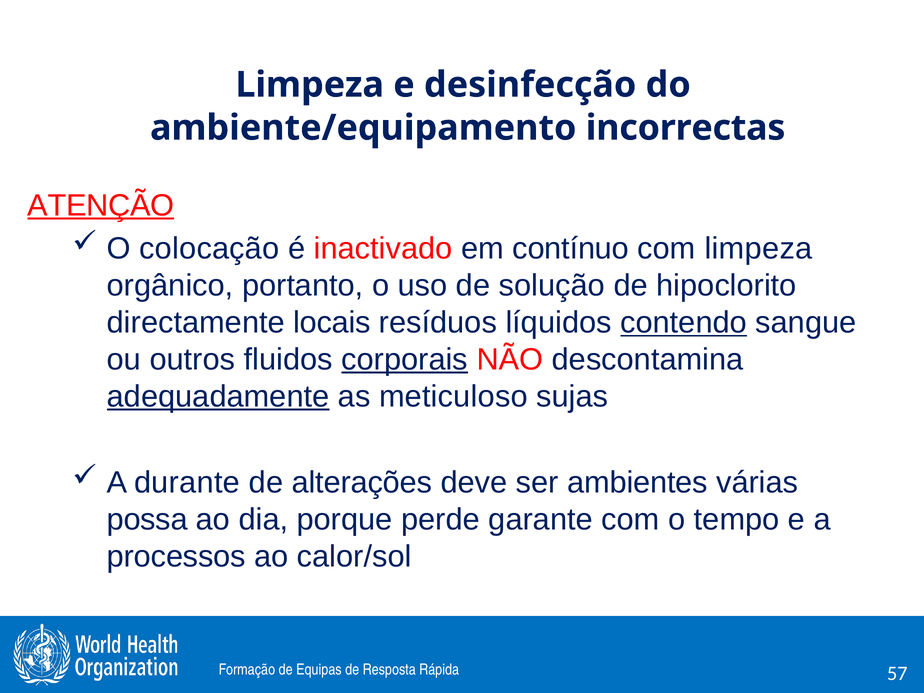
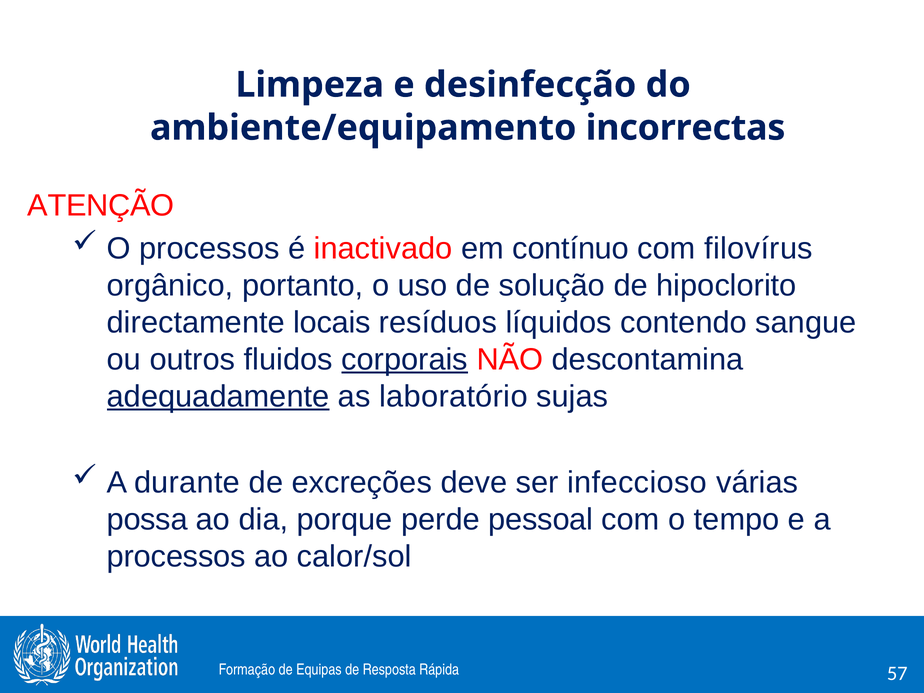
ATENÇÃO underline: present -> none (101, 205)
O colocação: colocação -> processos (209, 249)
com limpeza: limpeza -> filovírus (759, 249)
contendo underline: present -> none (684, 322)
meticuloso: meticuloso -> laboratório (453, 396)
alterações: alterações -> excreções (362, 483)
ambientes: ambientes -> infeccioso (637, 483)
garante: garante -> pessoal (541, 520)
